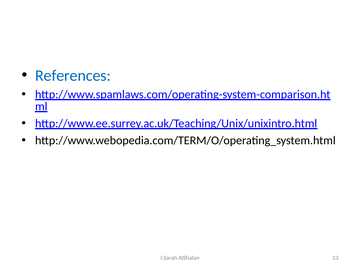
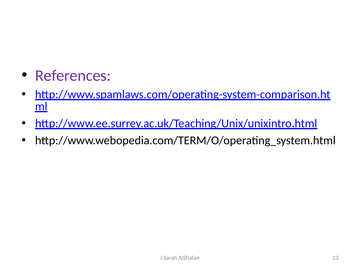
References colour: blue -> purple (73, 76)
